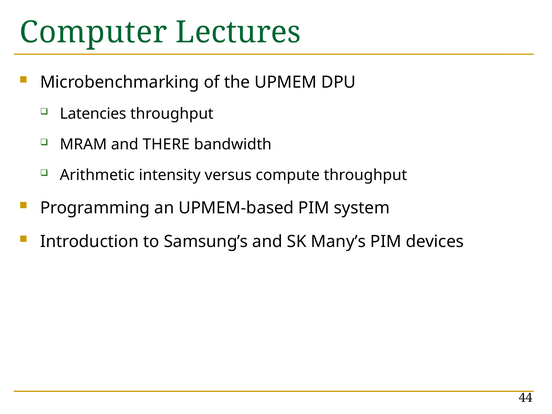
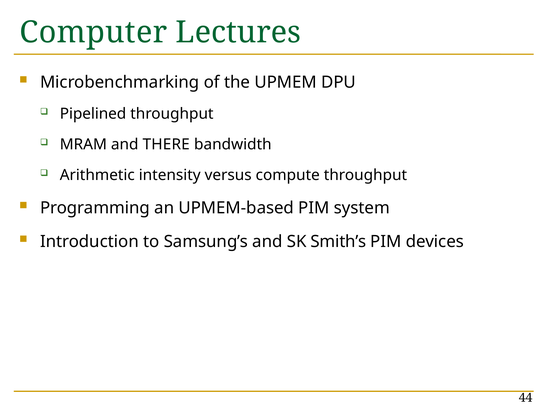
Latencies: Latencies -> Pipelined (93, 114)
Many’s: Many’s -> Smith’s (338, 242)
